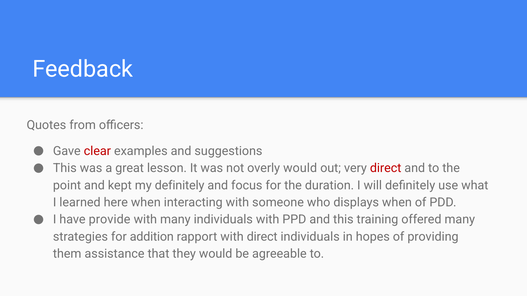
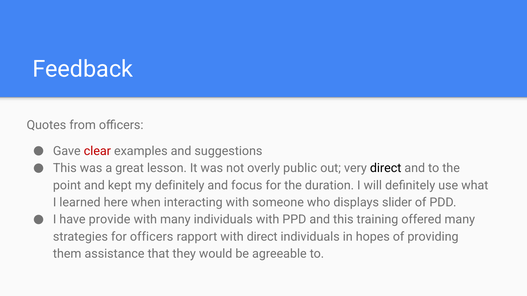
overly would: would -> public (300, 168)
direct colour: red -> black (386, 168)
displays when: when -> slider (397, 203)
for addition: addition -> officers (152, 237)
